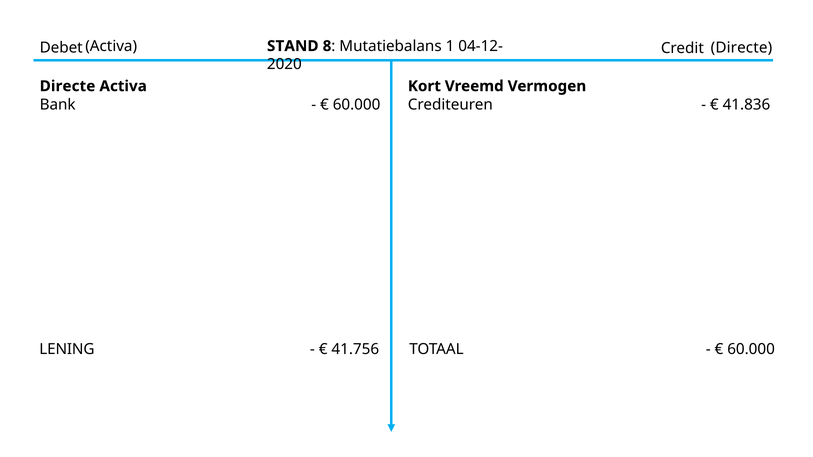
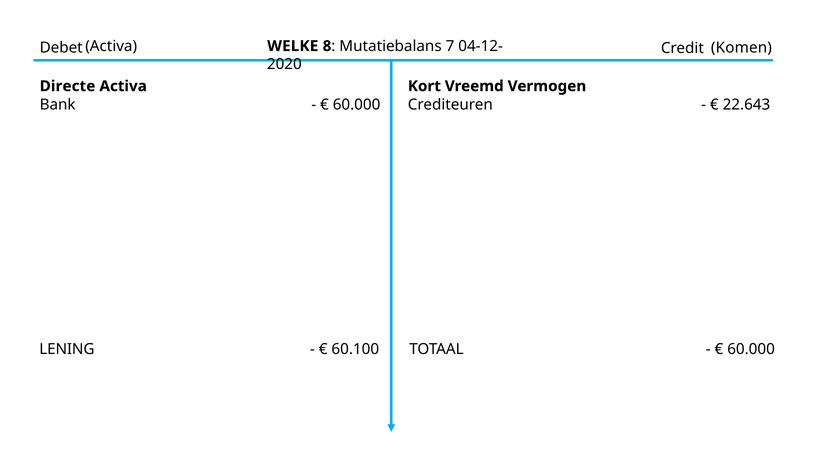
Directe: Directe -> Komen (741, 48)
STAND: STAND -> WELKE (293, 46)
1: 1 -> 7 (450, 46)
41.836: 41.836 -> 22.643 (746, 105)
41.756: 41.756 -> 60.100 (355, 349)
